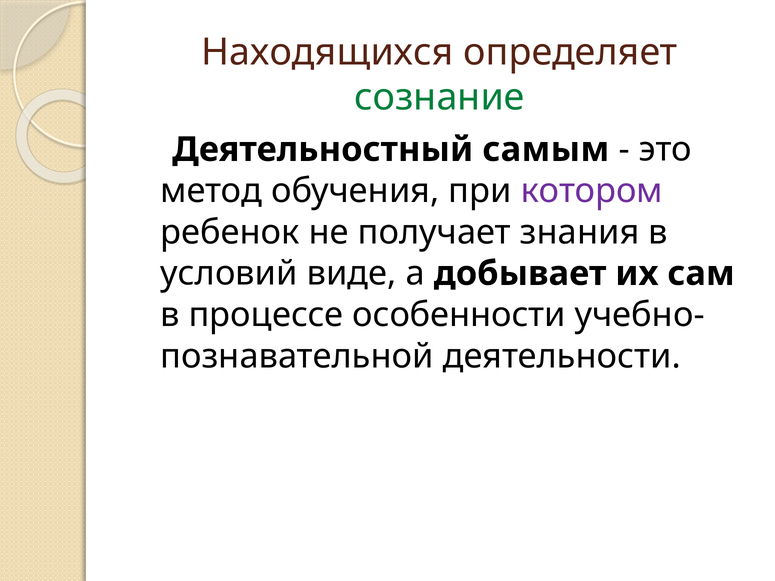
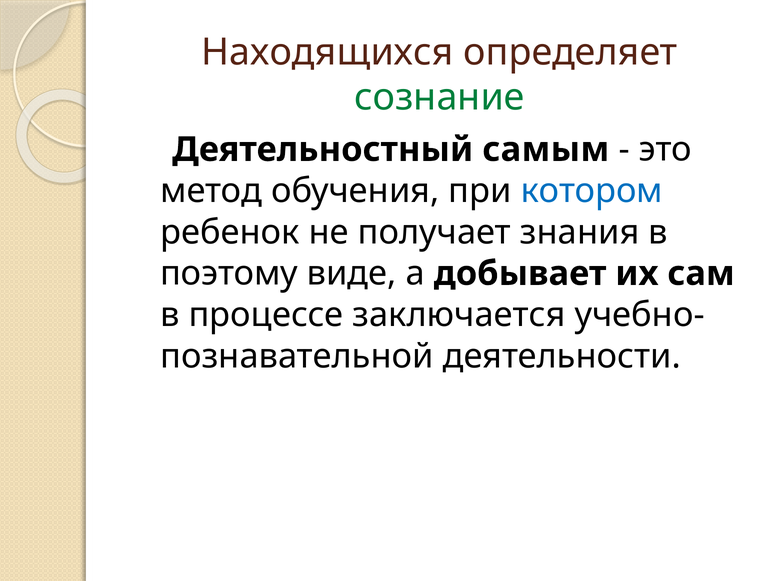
котором colour: purple -> blue (592, 191)
условий: условий -> поэтому (229, 274)
особенности: особенности -> заключается (459, 315)
